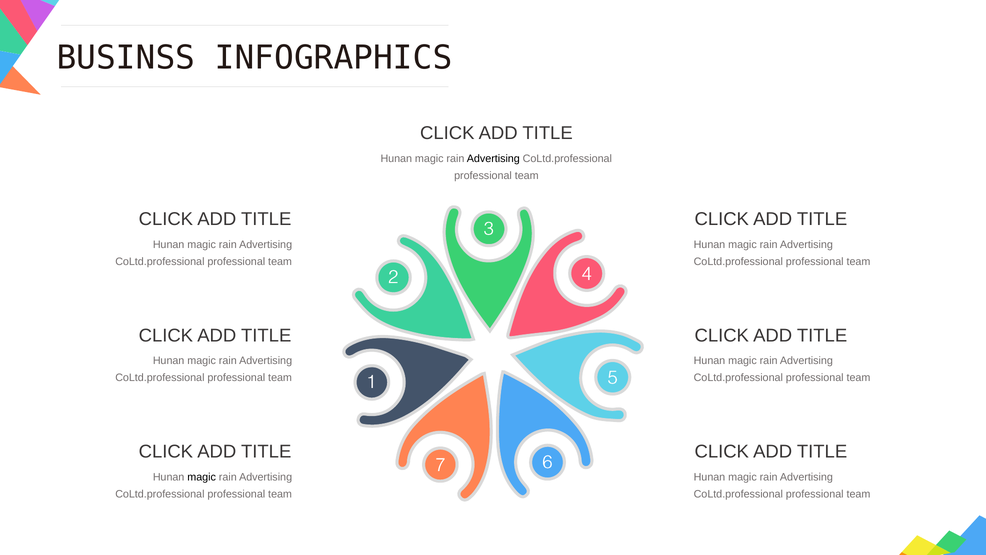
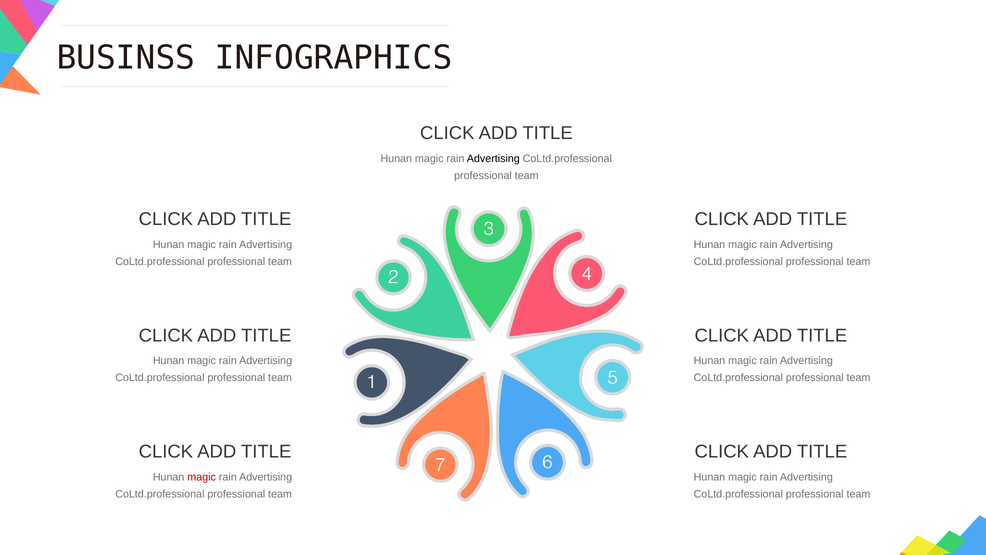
magic colour: black -> red (202, 477)
